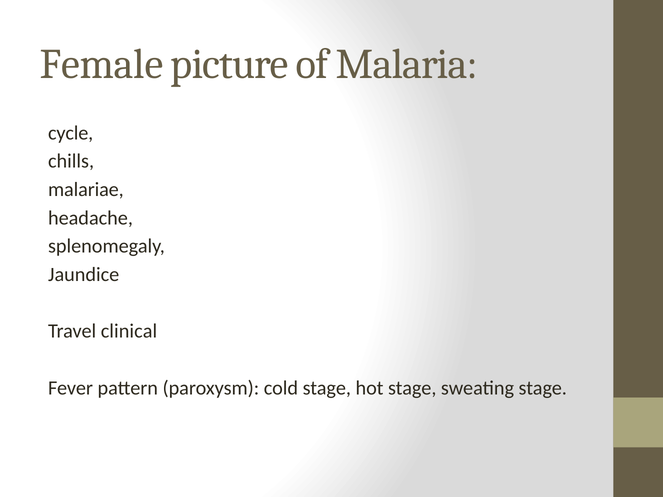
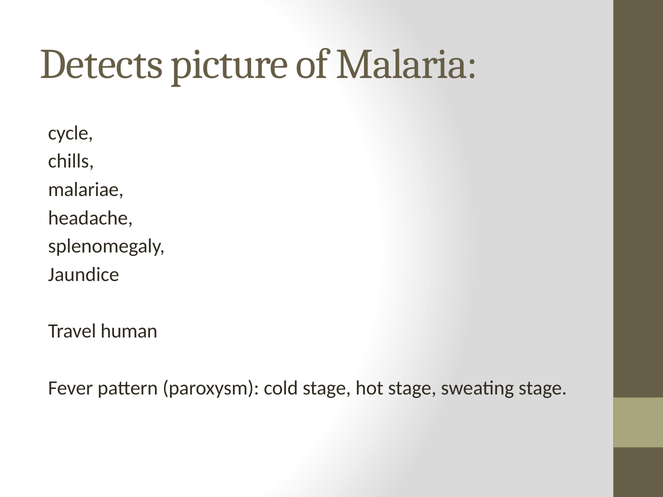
Female: Female -> Detects (102, 64)
clinical: clinical -> human (129, 331)
